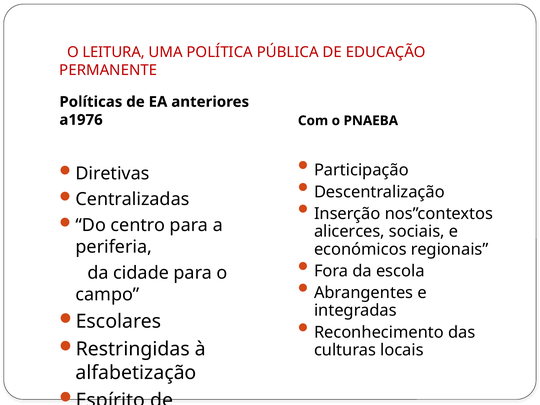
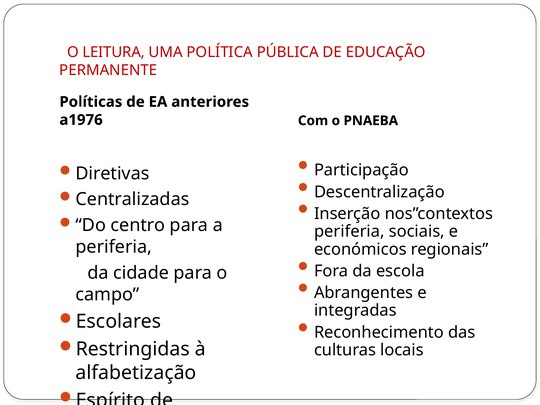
alicerces: alicerces -> periferia (349, 231)
